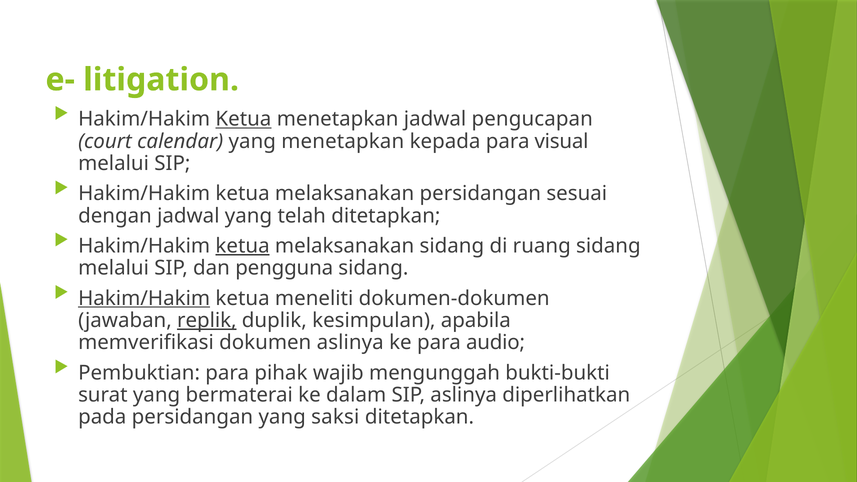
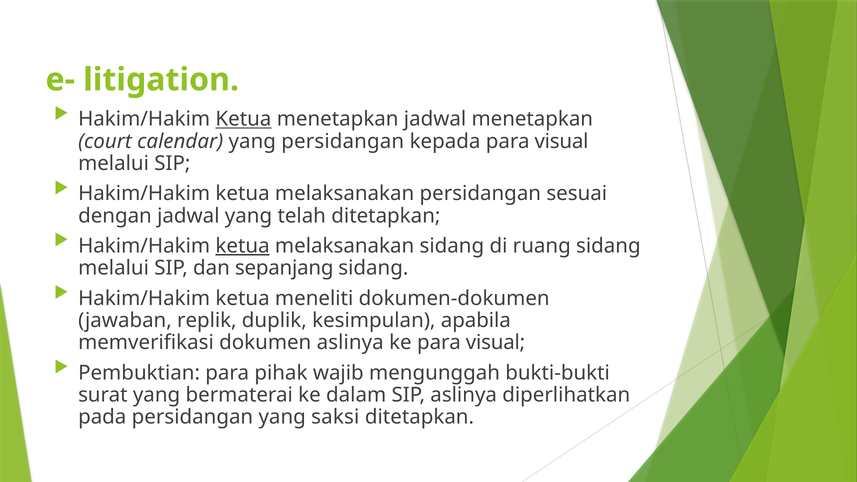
jadwal pengucapan: pengucapan -> menetapkan (532, 119)
yang menetapkan: menetapkan -> persidangan (343, 141)
pengguna: pengguna -> sepanjang (284, 268)
Hakim/Hakim underline: present -> none (144, 298)
replik underline: present -> none (207, 320)
ke para audio: audio -> visual (496, 343)
